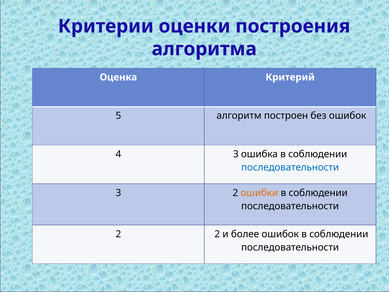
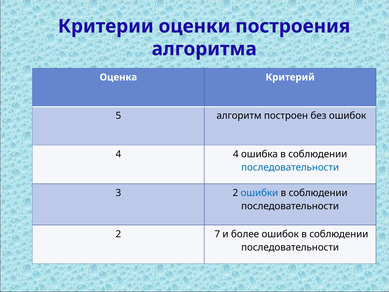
4 3: 3 -> 4 (236, 154)
ошибки colour: orange -> blue (259, 193)
2 2: 2 -> 7 (217, 234)
